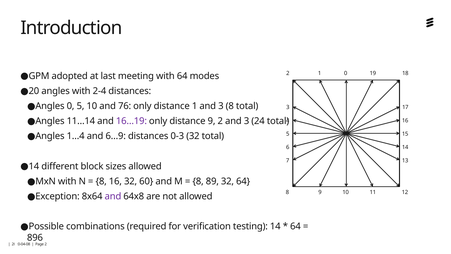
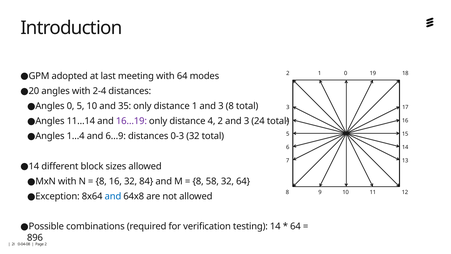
76: 76 -> 35 (125, 106)
distance 9: 9 -> 4 (212, 121)
60: 60 -> 84 (146, 181)
89: 89 -> 58 (212, 181)
and colour: purple -> blue (113, 196)
